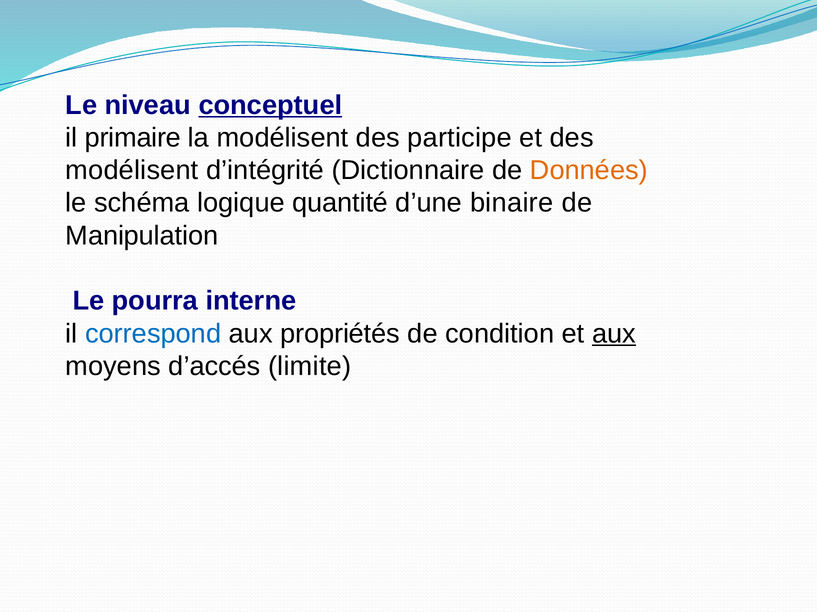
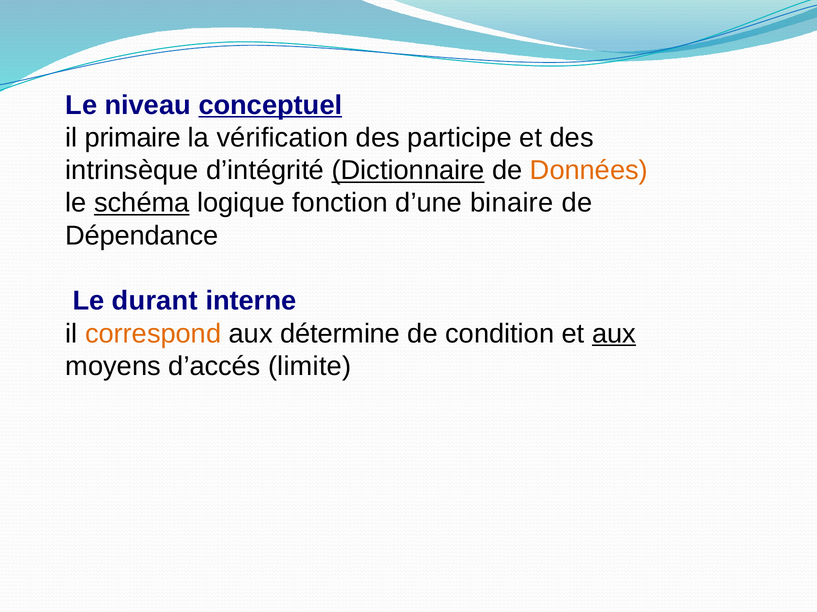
la modélisent: modélisent -> vérification (282, 138)
modélisent: modélisent -> intrinsèque (132, 171)
Dictionnaire underline: none -> present (408, 171)
schéma underline: none -> present (142, 203)
quantité: quantité -> fonction (340, 203)
Manipulation: Manipulation -> Dépendance (142, 236)
pourra: pourra -> durant (155, 301)
correspond colour: blue -> orange (153, 334)
propriétés: propriétés -> détermine (340, 334)
